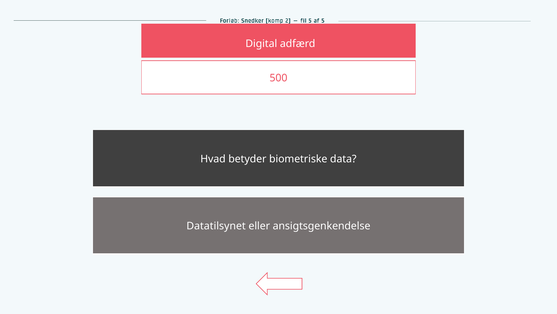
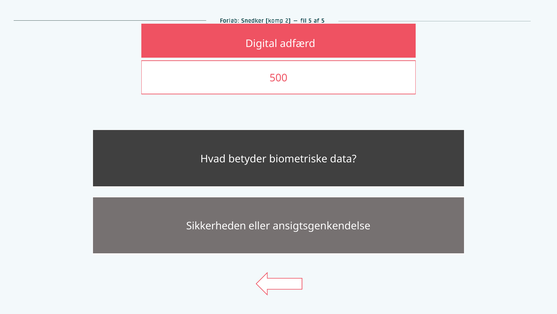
Datatilsynet: Datatilsynet -> Sikkerheden (216, 226)
